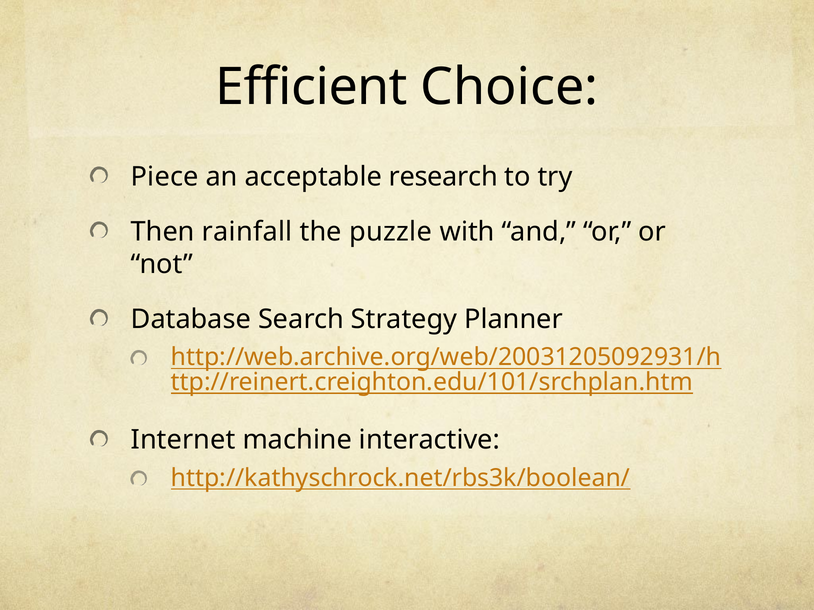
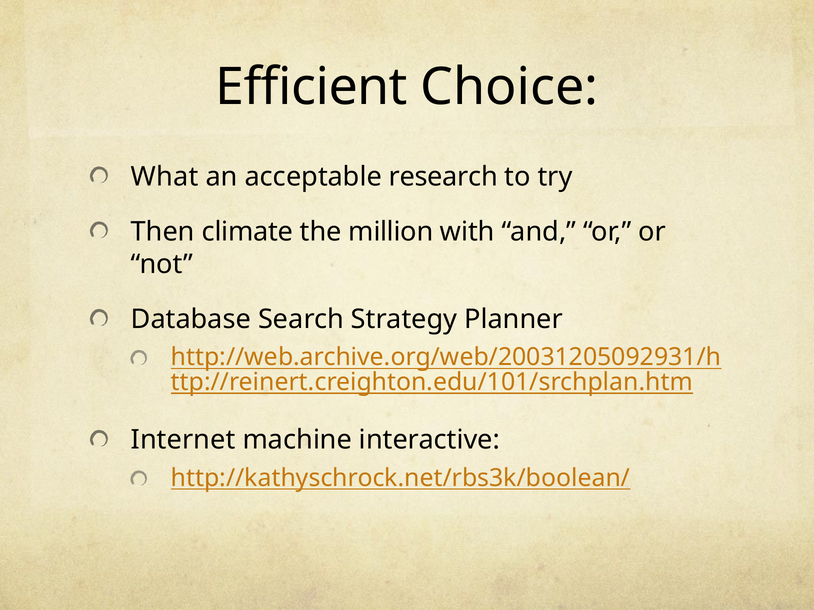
Piece: Piece -> What (165, 177)
rainfall: rainfall -> climate (247, 232)
puzzle: puzzle -> million (391, 232)
